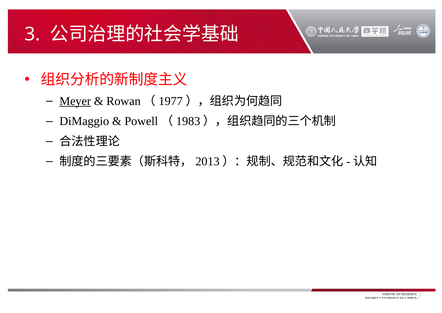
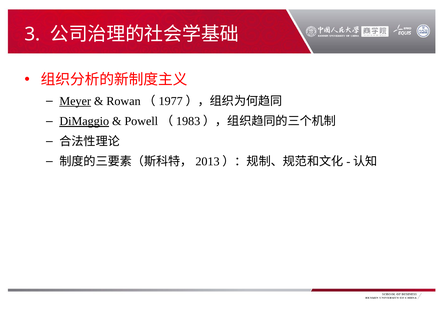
DiMaggio underline: none -> present (84, 121)
